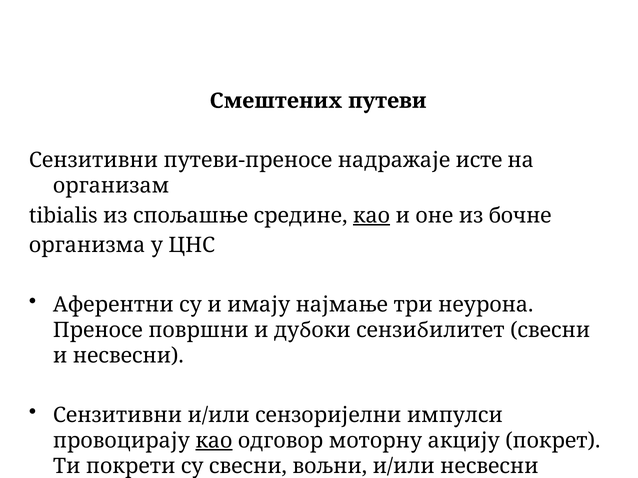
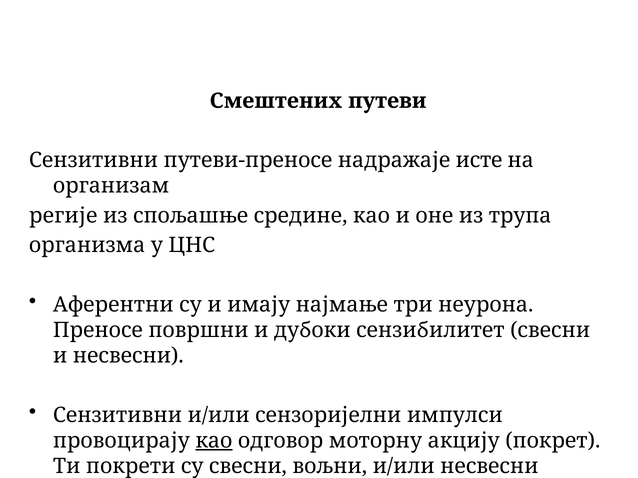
tibialis: tibialis -> регије (63, 216)
као underline: present -> none (371, 216)
бочне: бочне -> трупа (520, 216)
